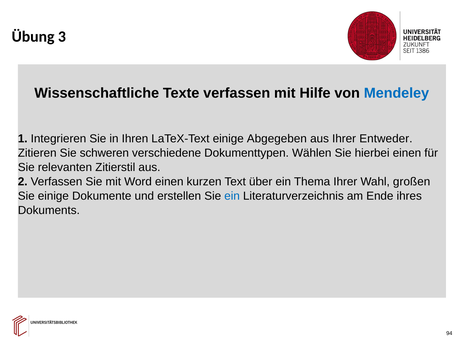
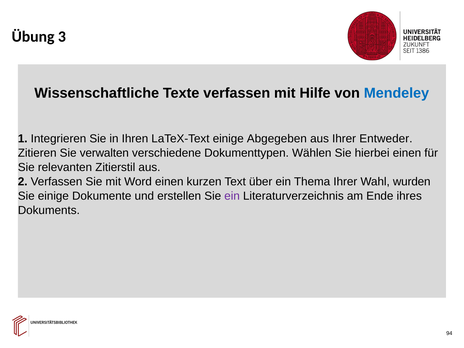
schweren: schweren -> verwalten (104, 153)
großen: großen -> wurden (412, 182)
ein colour: blue -> purple (232, 196)
